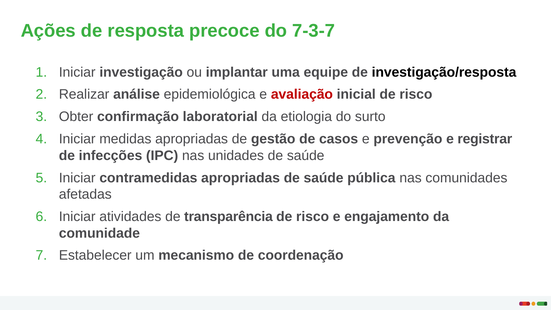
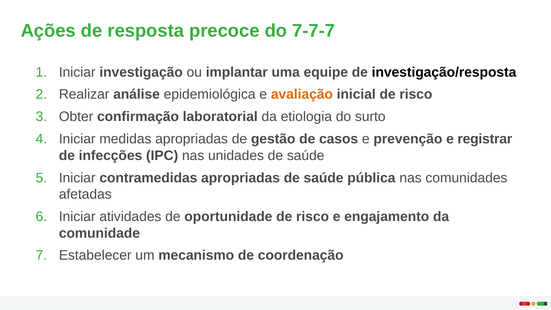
7-3-7: 7-3-7 -> 7-7-7 (314, 31)
avaliação colour: red -> orange (302, 94)
transparência: transparência -> oportunidade (228, 217)
